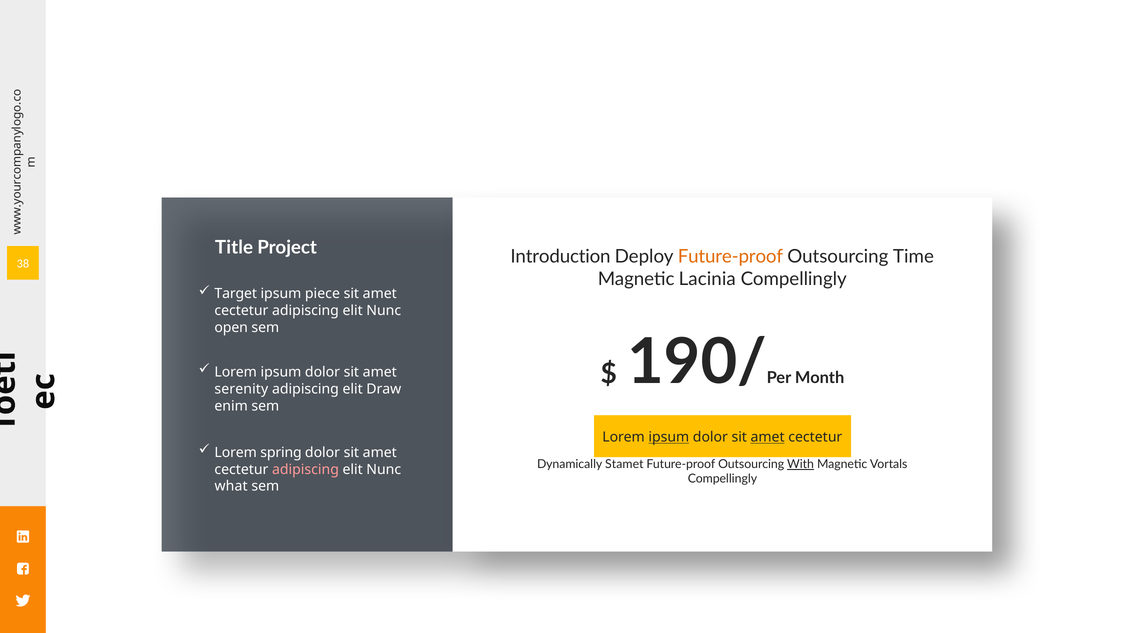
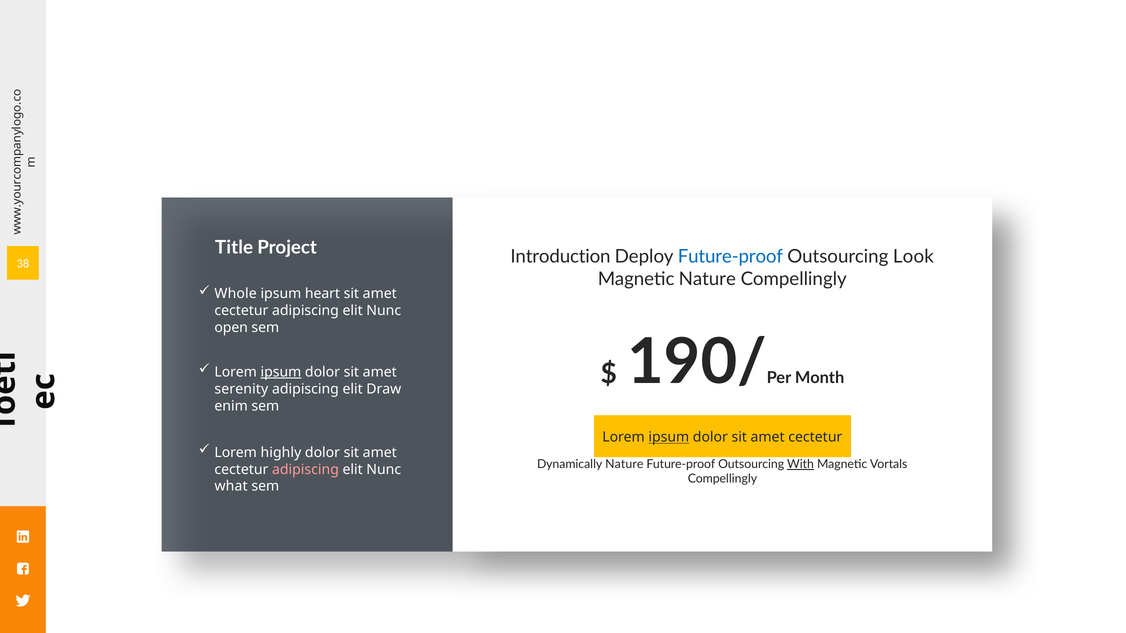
Future-proof colour: orange -> blue (730, 257)
Time: Time -> Look (913, 257)
Magnetic Lacinia: Lacinia -> Nature (707, 279)
Target: Target -> Whole (236, 294)
piece: piece -> heart (322, 294)
ipsum underline: none -> present (281, 372)
amet underline: present -> none (768, 437)
spring: spring -> highly (281, 453)
Dynamically Stamet: Stamet -> Nature (624, 464)
